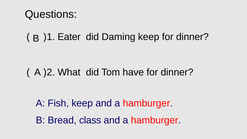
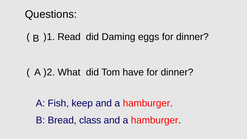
Eater: Eater -> Read (69, 37)
Daming keep: keep -> eggs (149, 37)
